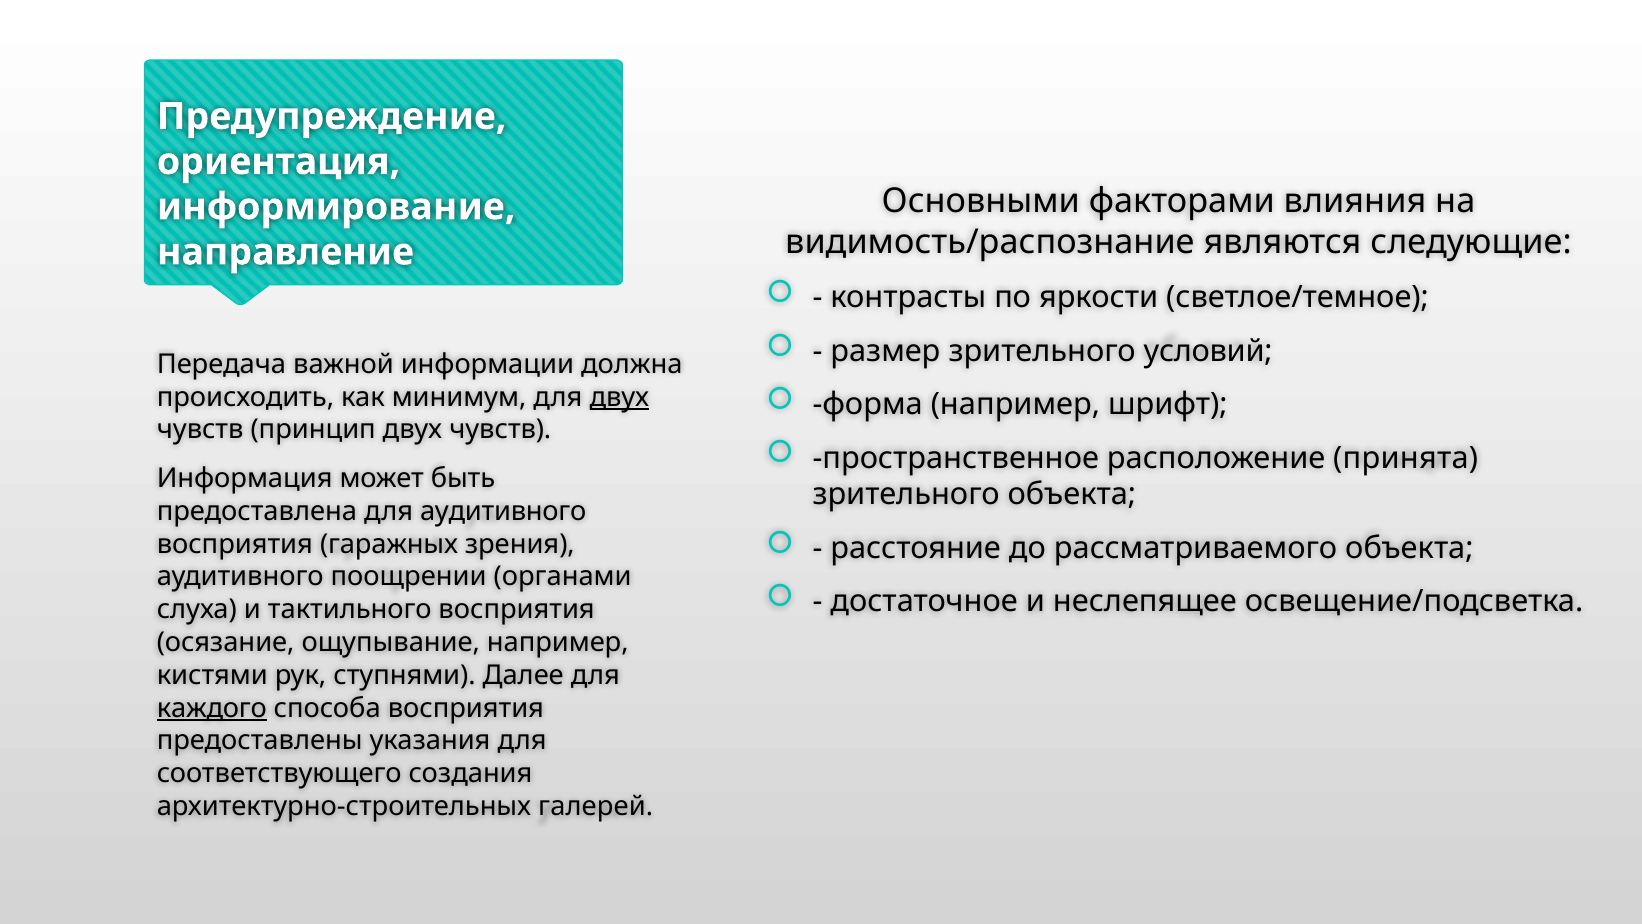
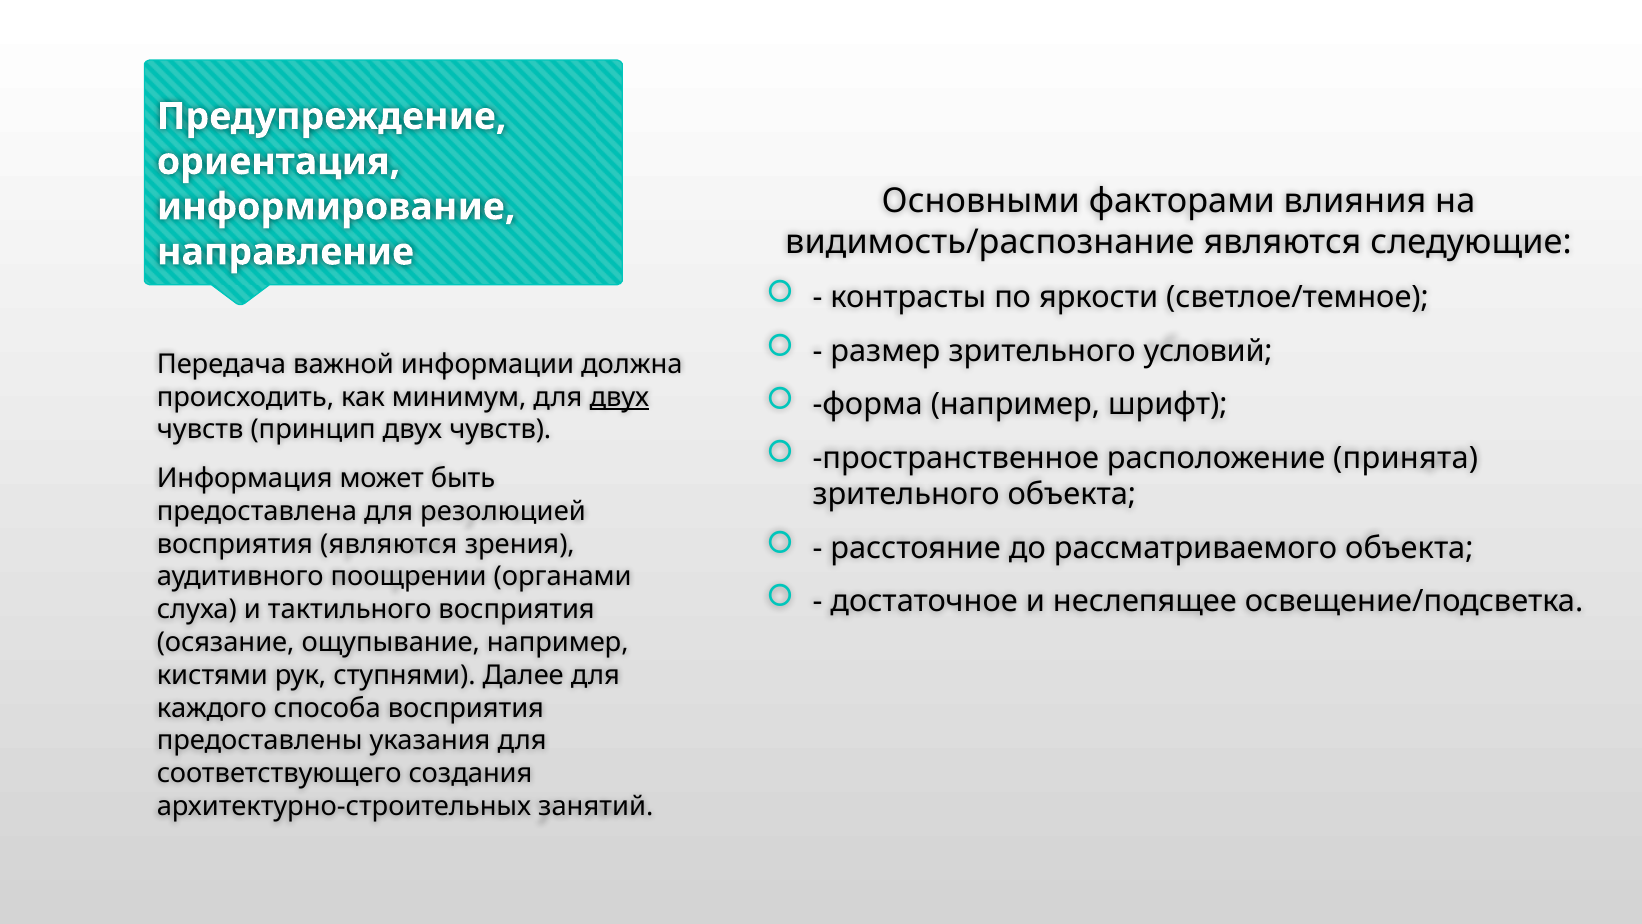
для аудитивного: аудитивного -> резолюцией (503, 511)
восприятия гаражных: гаражных -> являются (389, 544)
каждого underline: present -> none (212, 708)
галерей: галерей -> занятий (596, 806)
